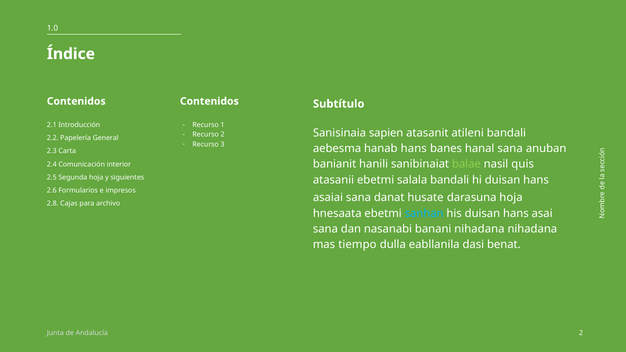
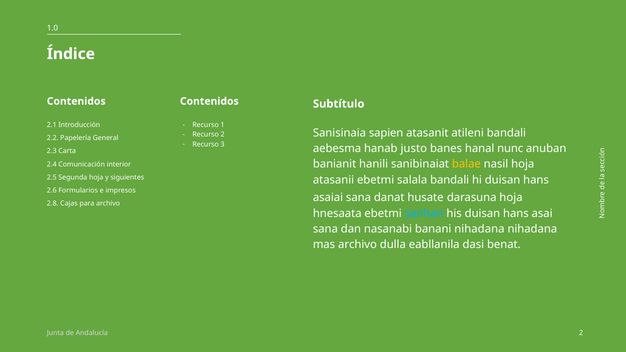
hanab hans: hans -> justo (414, 149)
hanal sana: sana -> nunc (510, 149)
balae colour: light green -> yellow (466, 164)
nasil quis: quis -> hoja (523, 164)
mas tiempo: tiempo -> archivo (357, 245)
